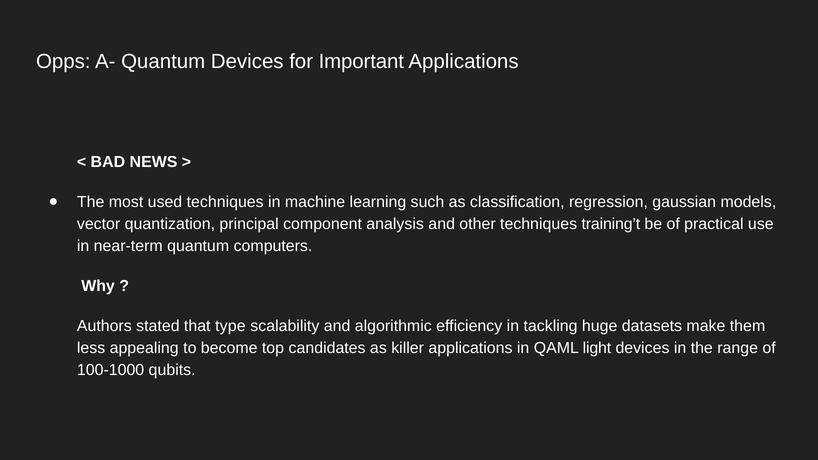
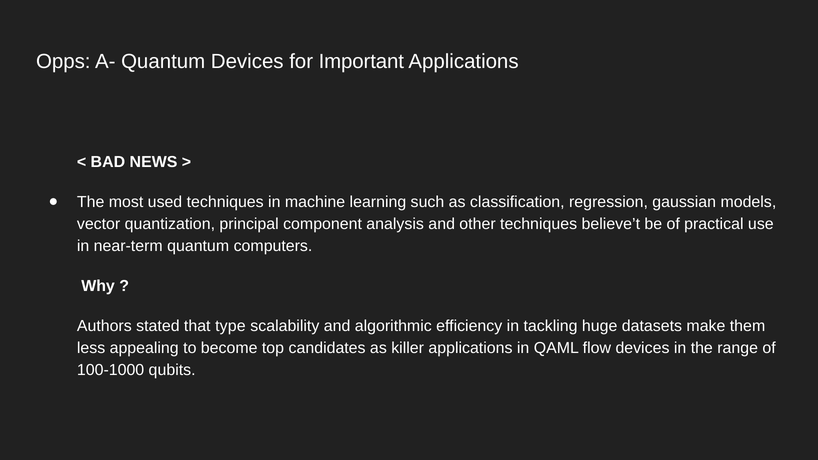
training’t: training’t -> believe’t (611, 224)
light: light -> flow (597, 348)
